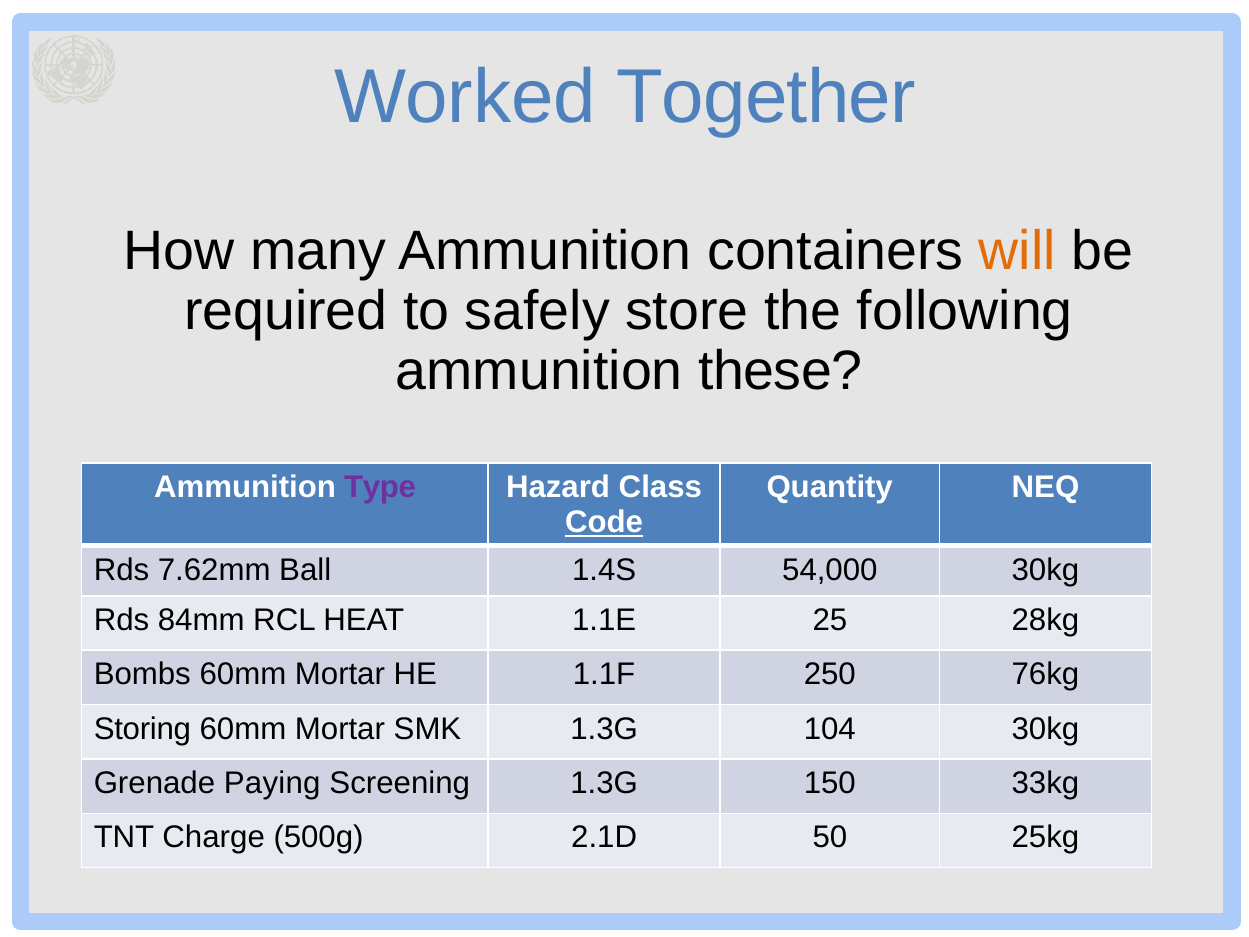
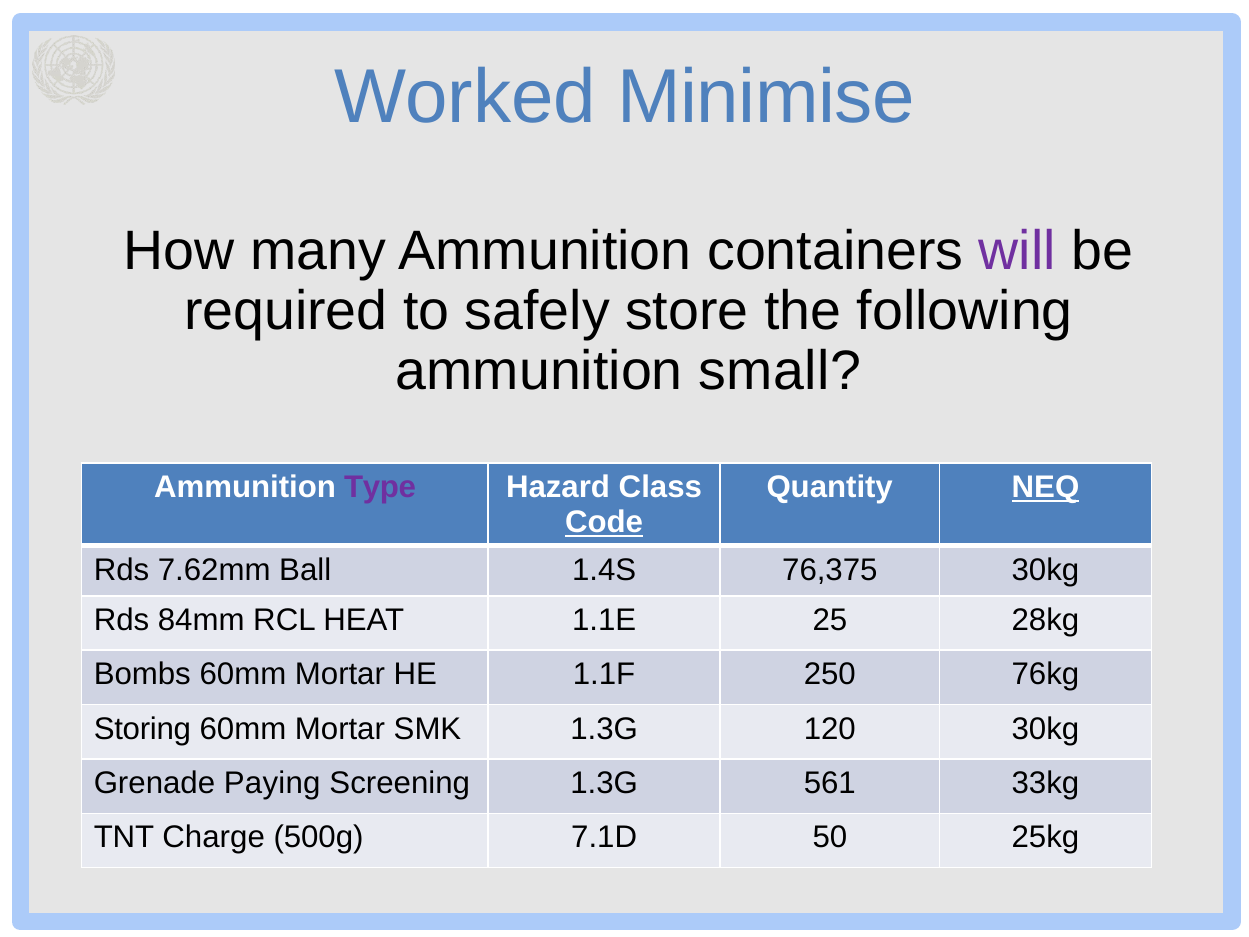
Together: Together -> Minimise (766, 97)
will colour: orange -> purple (1017, 251)
these: these -> small (780, 371)
NEQ underline: none -> present (1045, 487)
54,000: 54,000 -> 76,375 (830, 570)
104: 104 -> 120 (830, 729)
150: 150 -> 561 (830, 783)
2.1D: 2.1D -> 7.1D (604, 837)
